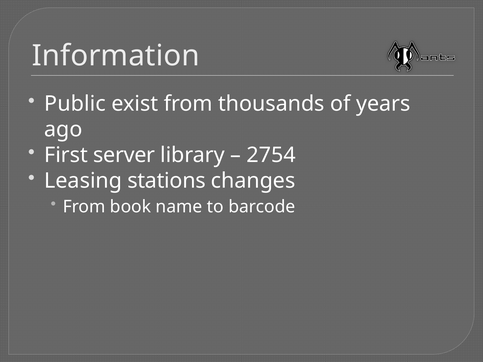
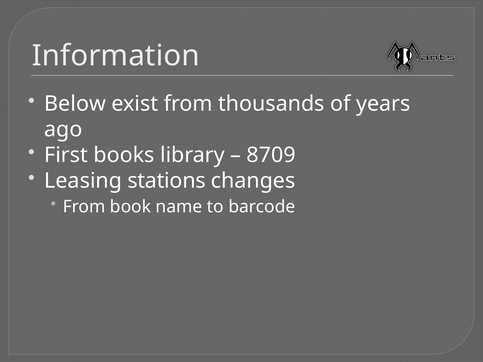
Public: Public -> Below (75, 104)
server: server -> books (124, 155)
2754: 2754 -> 8709 (271, 155)
